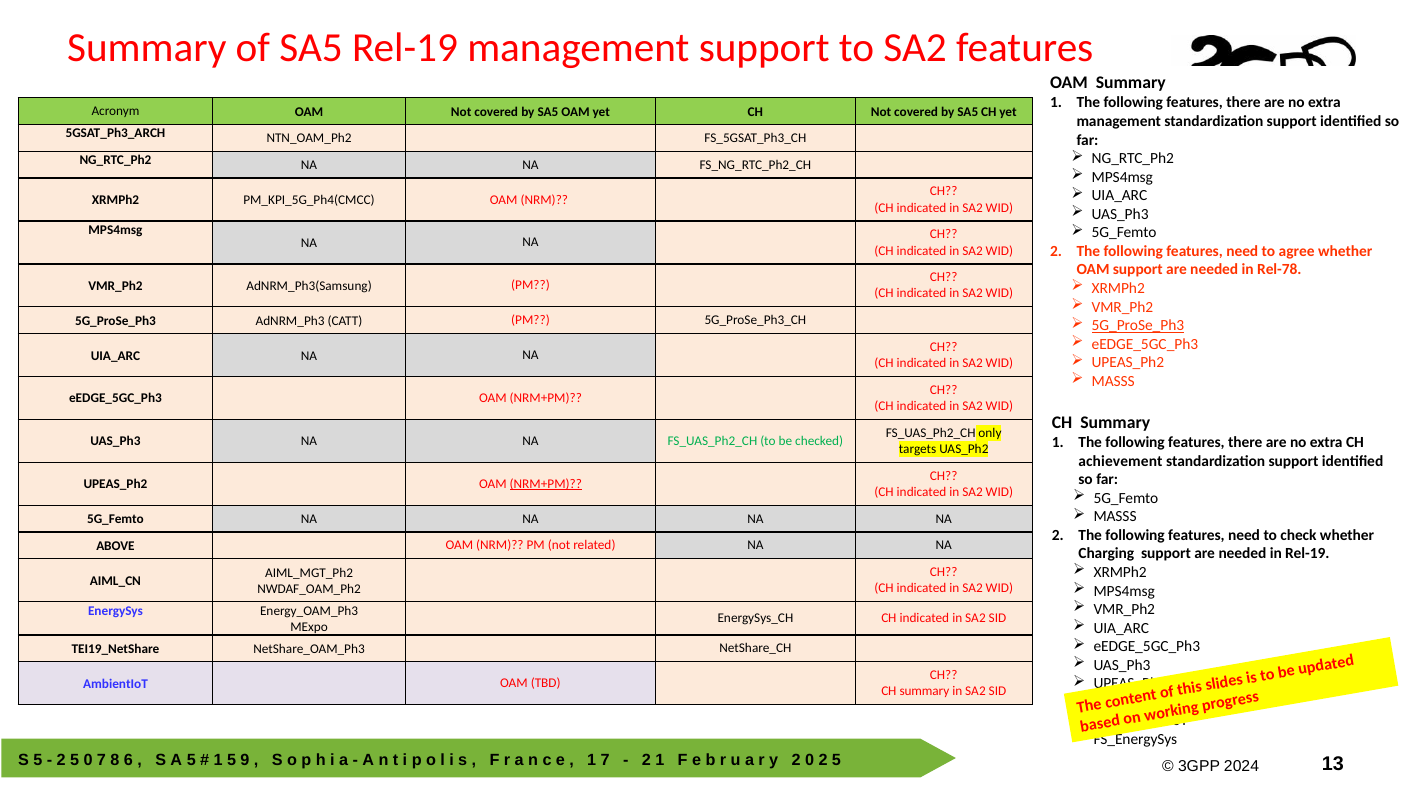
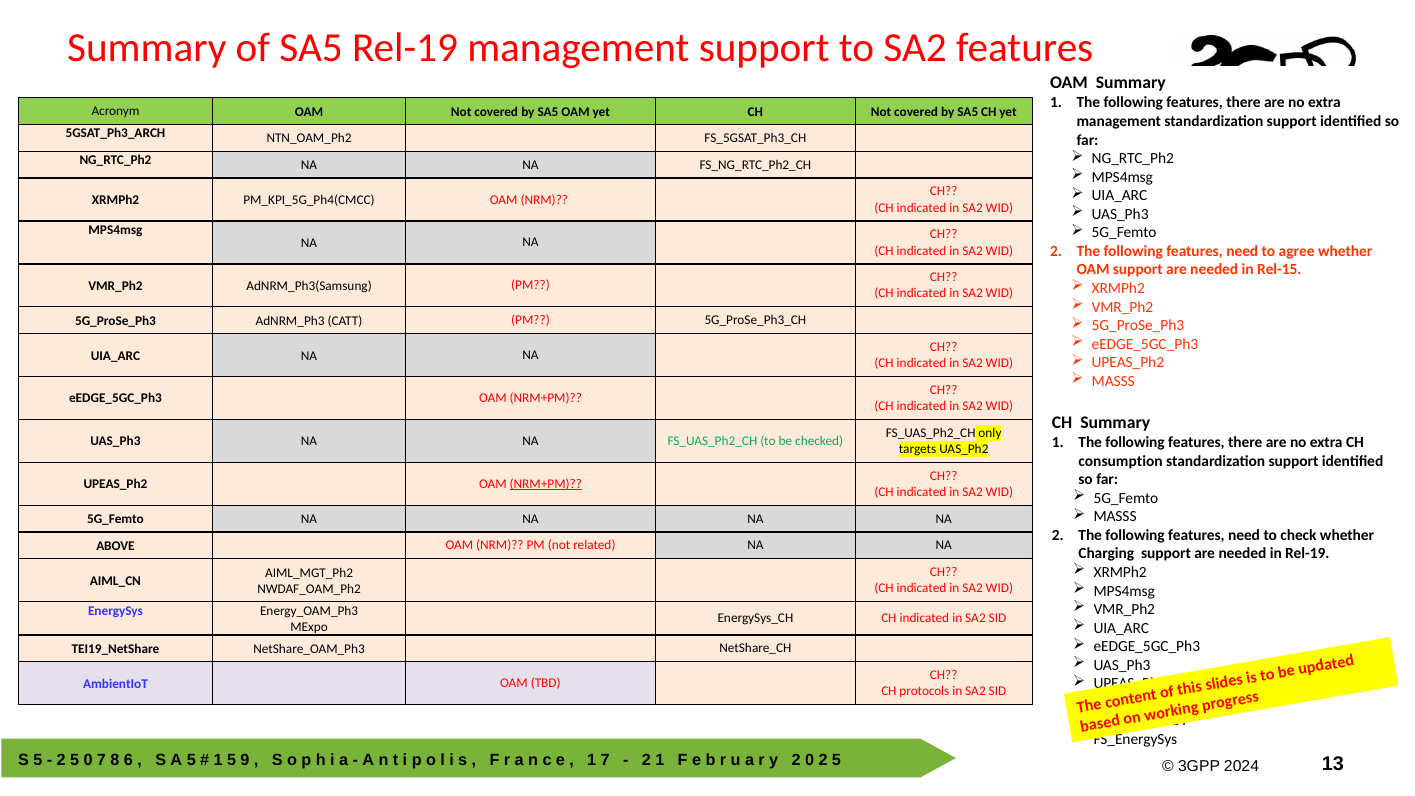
Rel-78: Rel-78 -> Rel-15 (1279, 270)
5G_ProSe_Ph3 underline: present -> none (1138, 325)
achievement: achievement -> consumption (1121, 461)
summary: summary -> protocols (924, 691)
